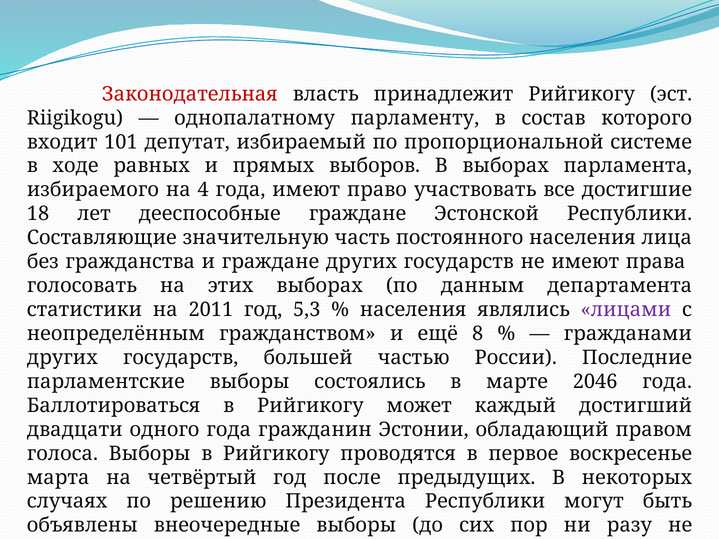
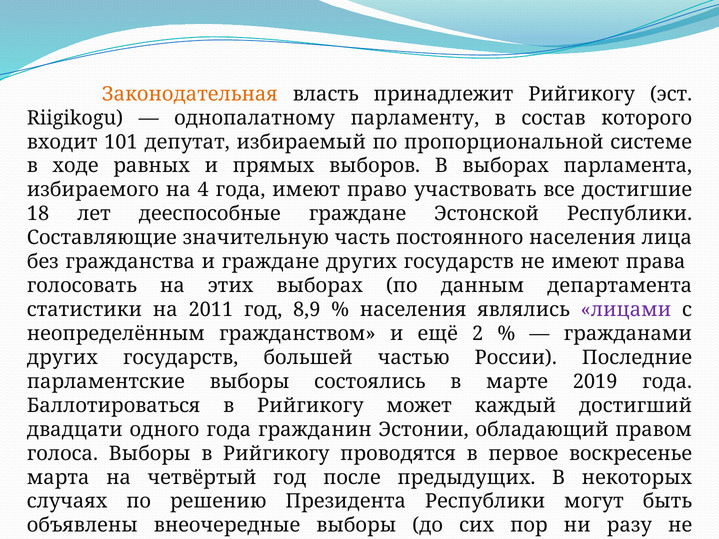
Законодательная colour: red -> orange (190, 94)
5,3: 5,3 -> 8,9 (307, 310)
8: 8 -> 2 (478, 334)
2046: 2046 -> 2019 (595, 382)
